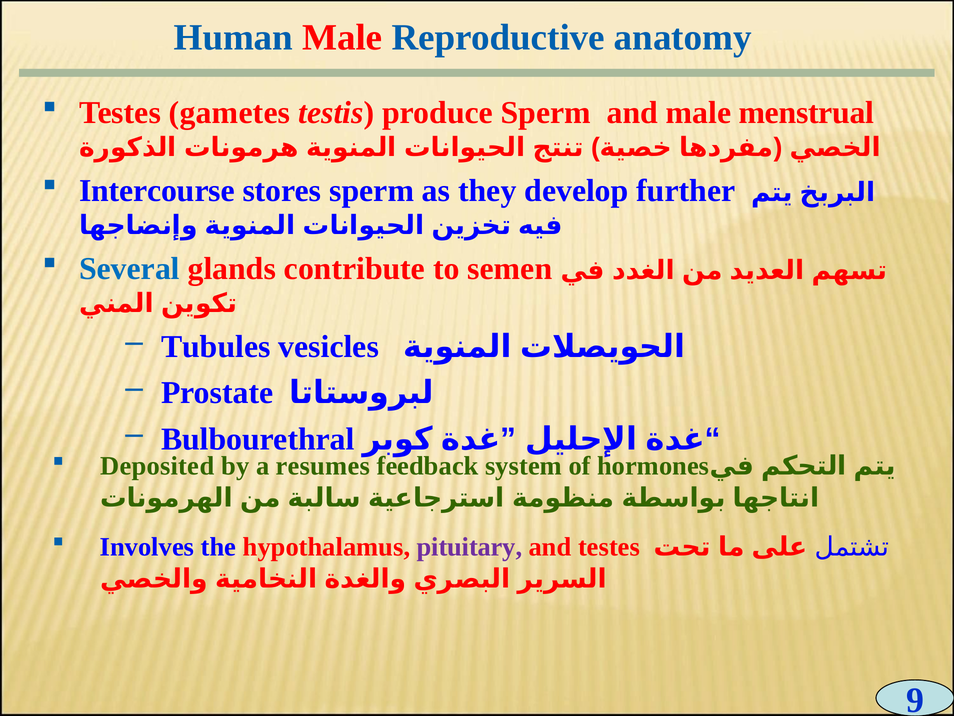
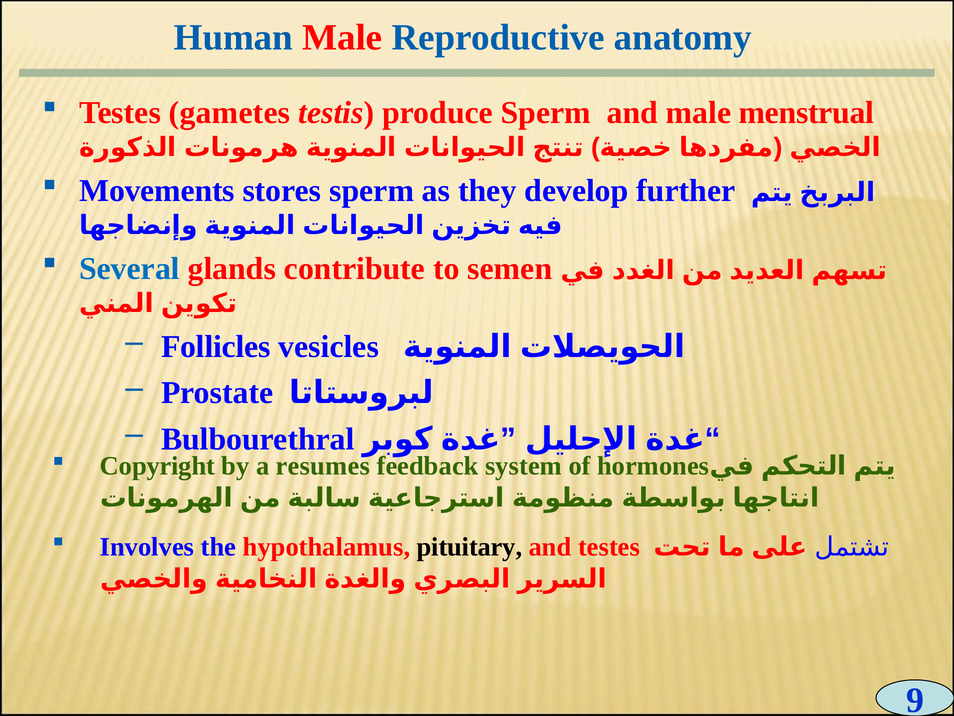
Intercourse: Intercourse -> Movements (157, 191)
Tubules: Tubules -> Follicles (216, 346)
Deposited: Deposited -> Copyright (157, 466)
pituitary colour: purple -> black (470, 547)
